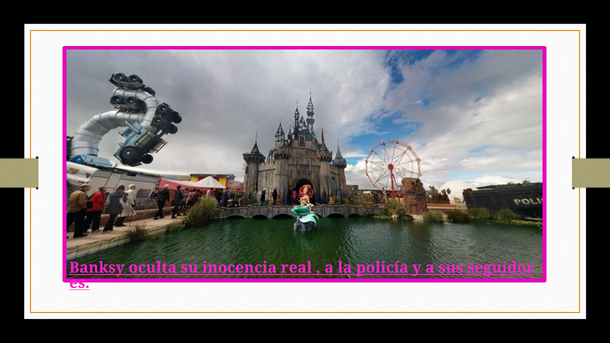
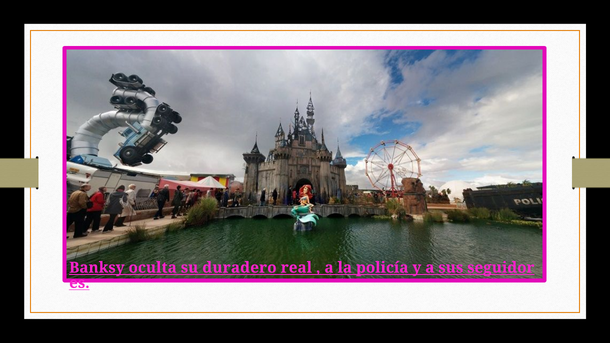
inocencia: inocencia -> duradero (239, 268)
